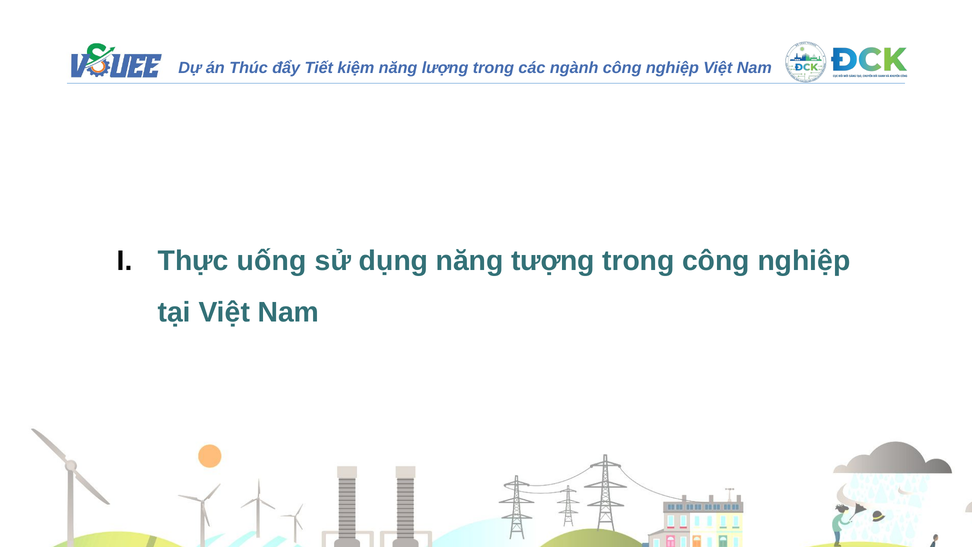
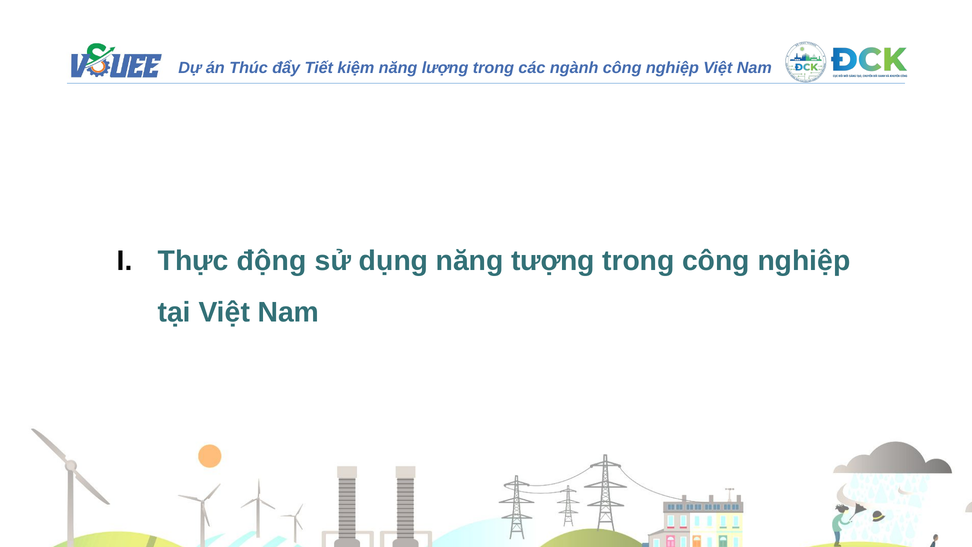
uống: uống -> động (272, 261)
